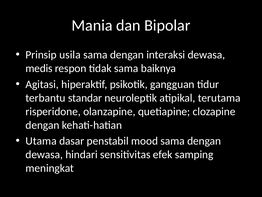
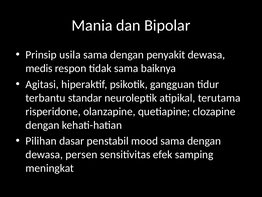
interaksi: interaksi -> penyakit (166, 55)
Utama: Utama -> Pilihan (41, 141)
hindari: hindari -> persen (81, 154)
